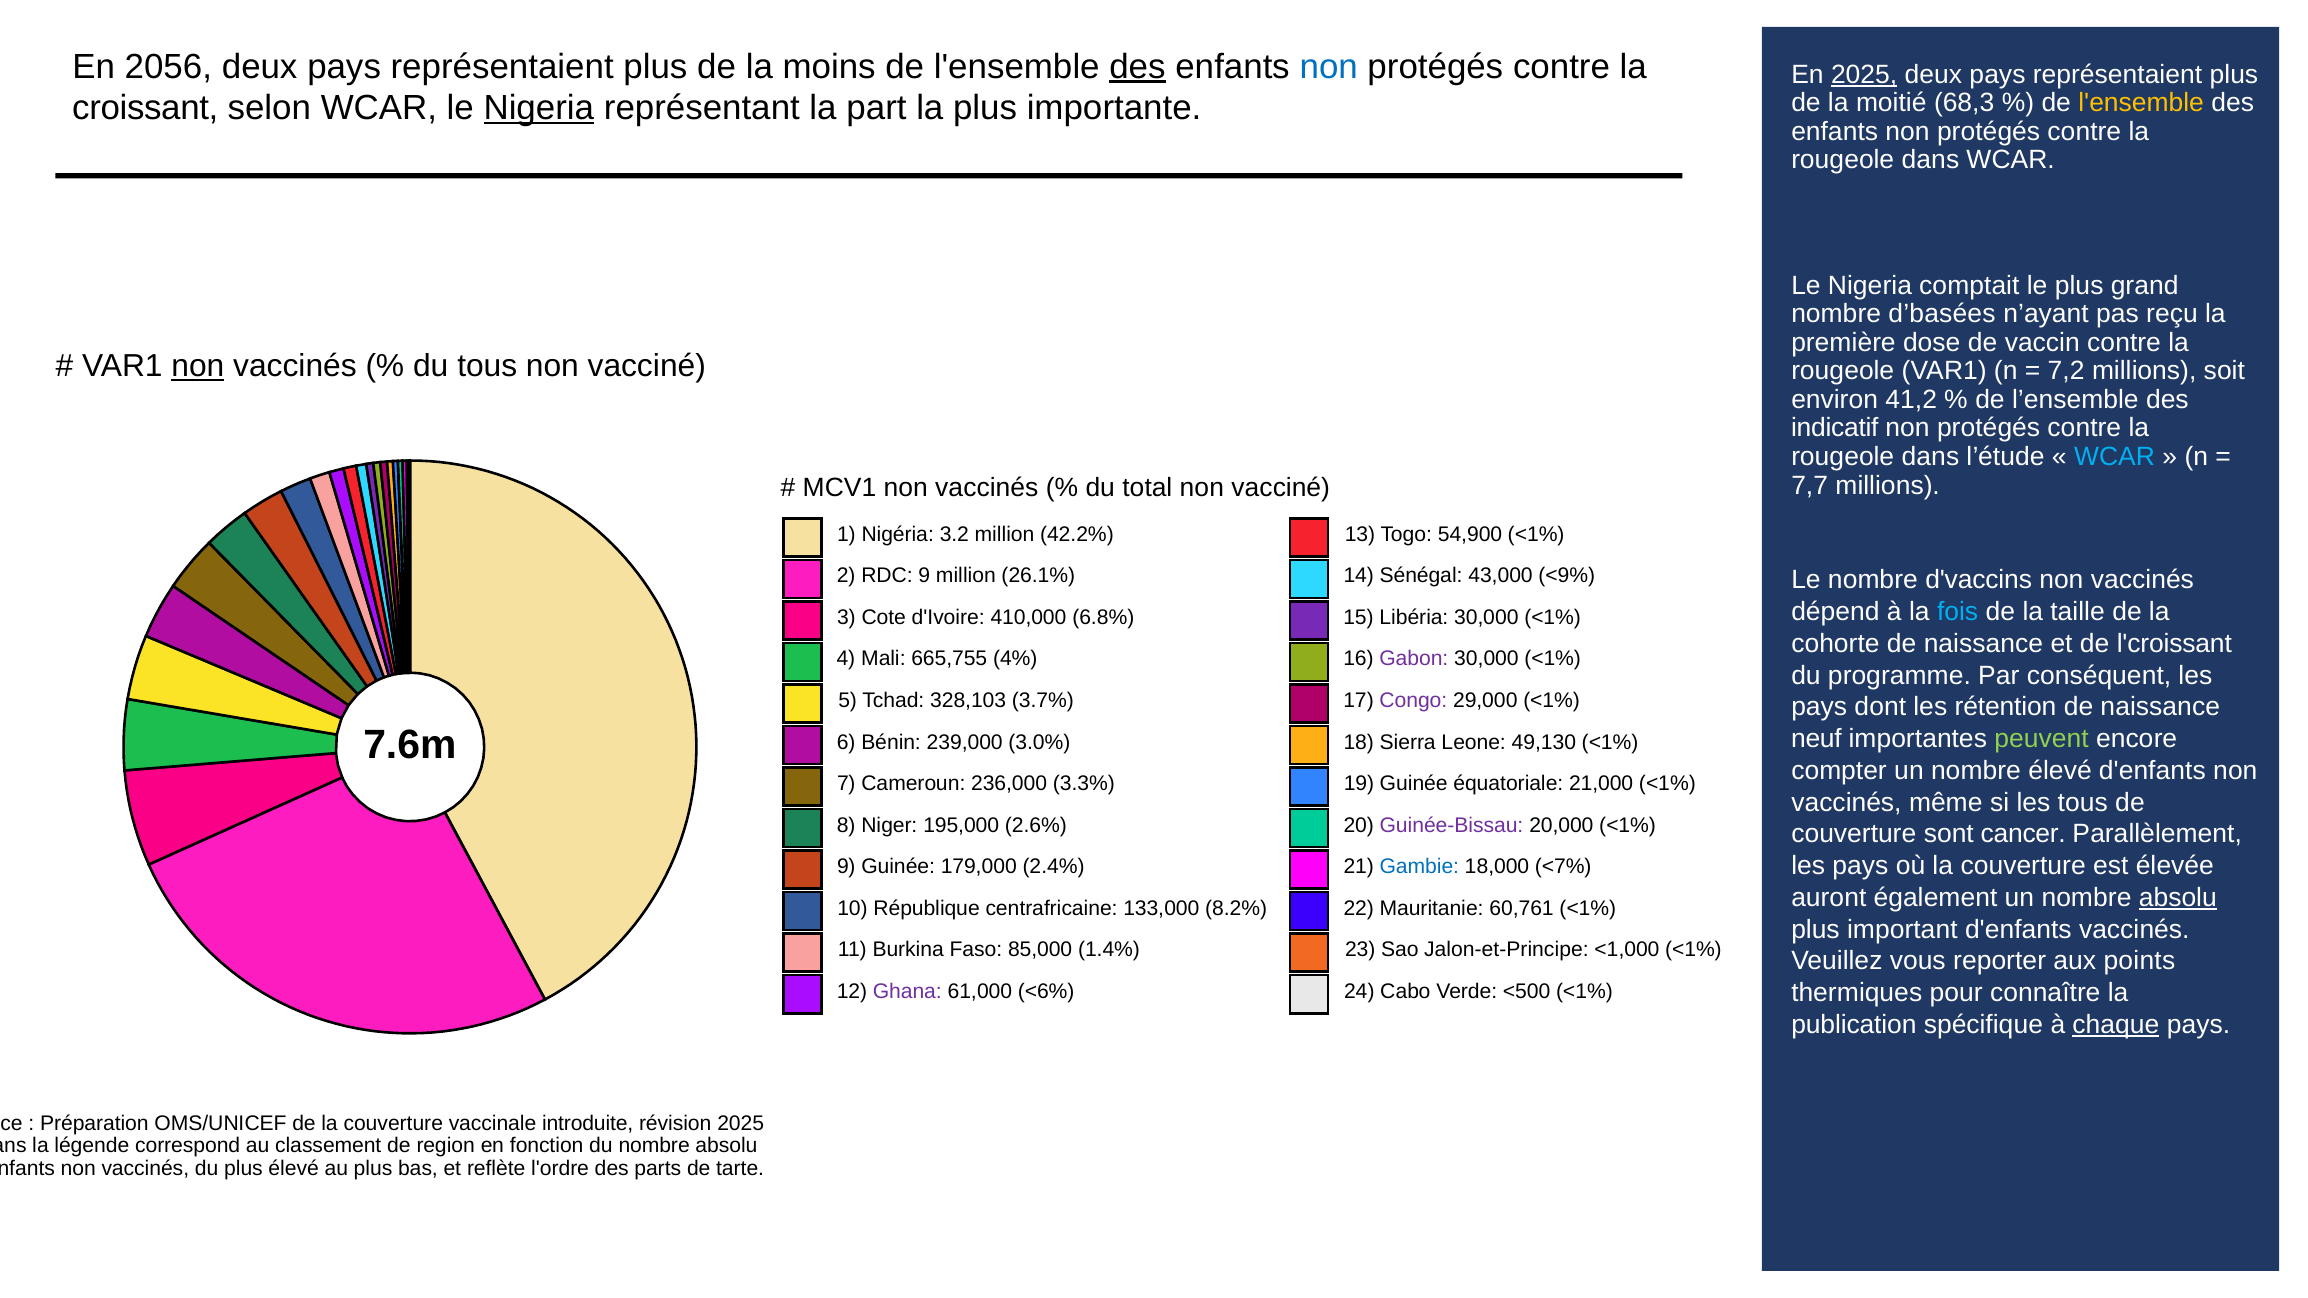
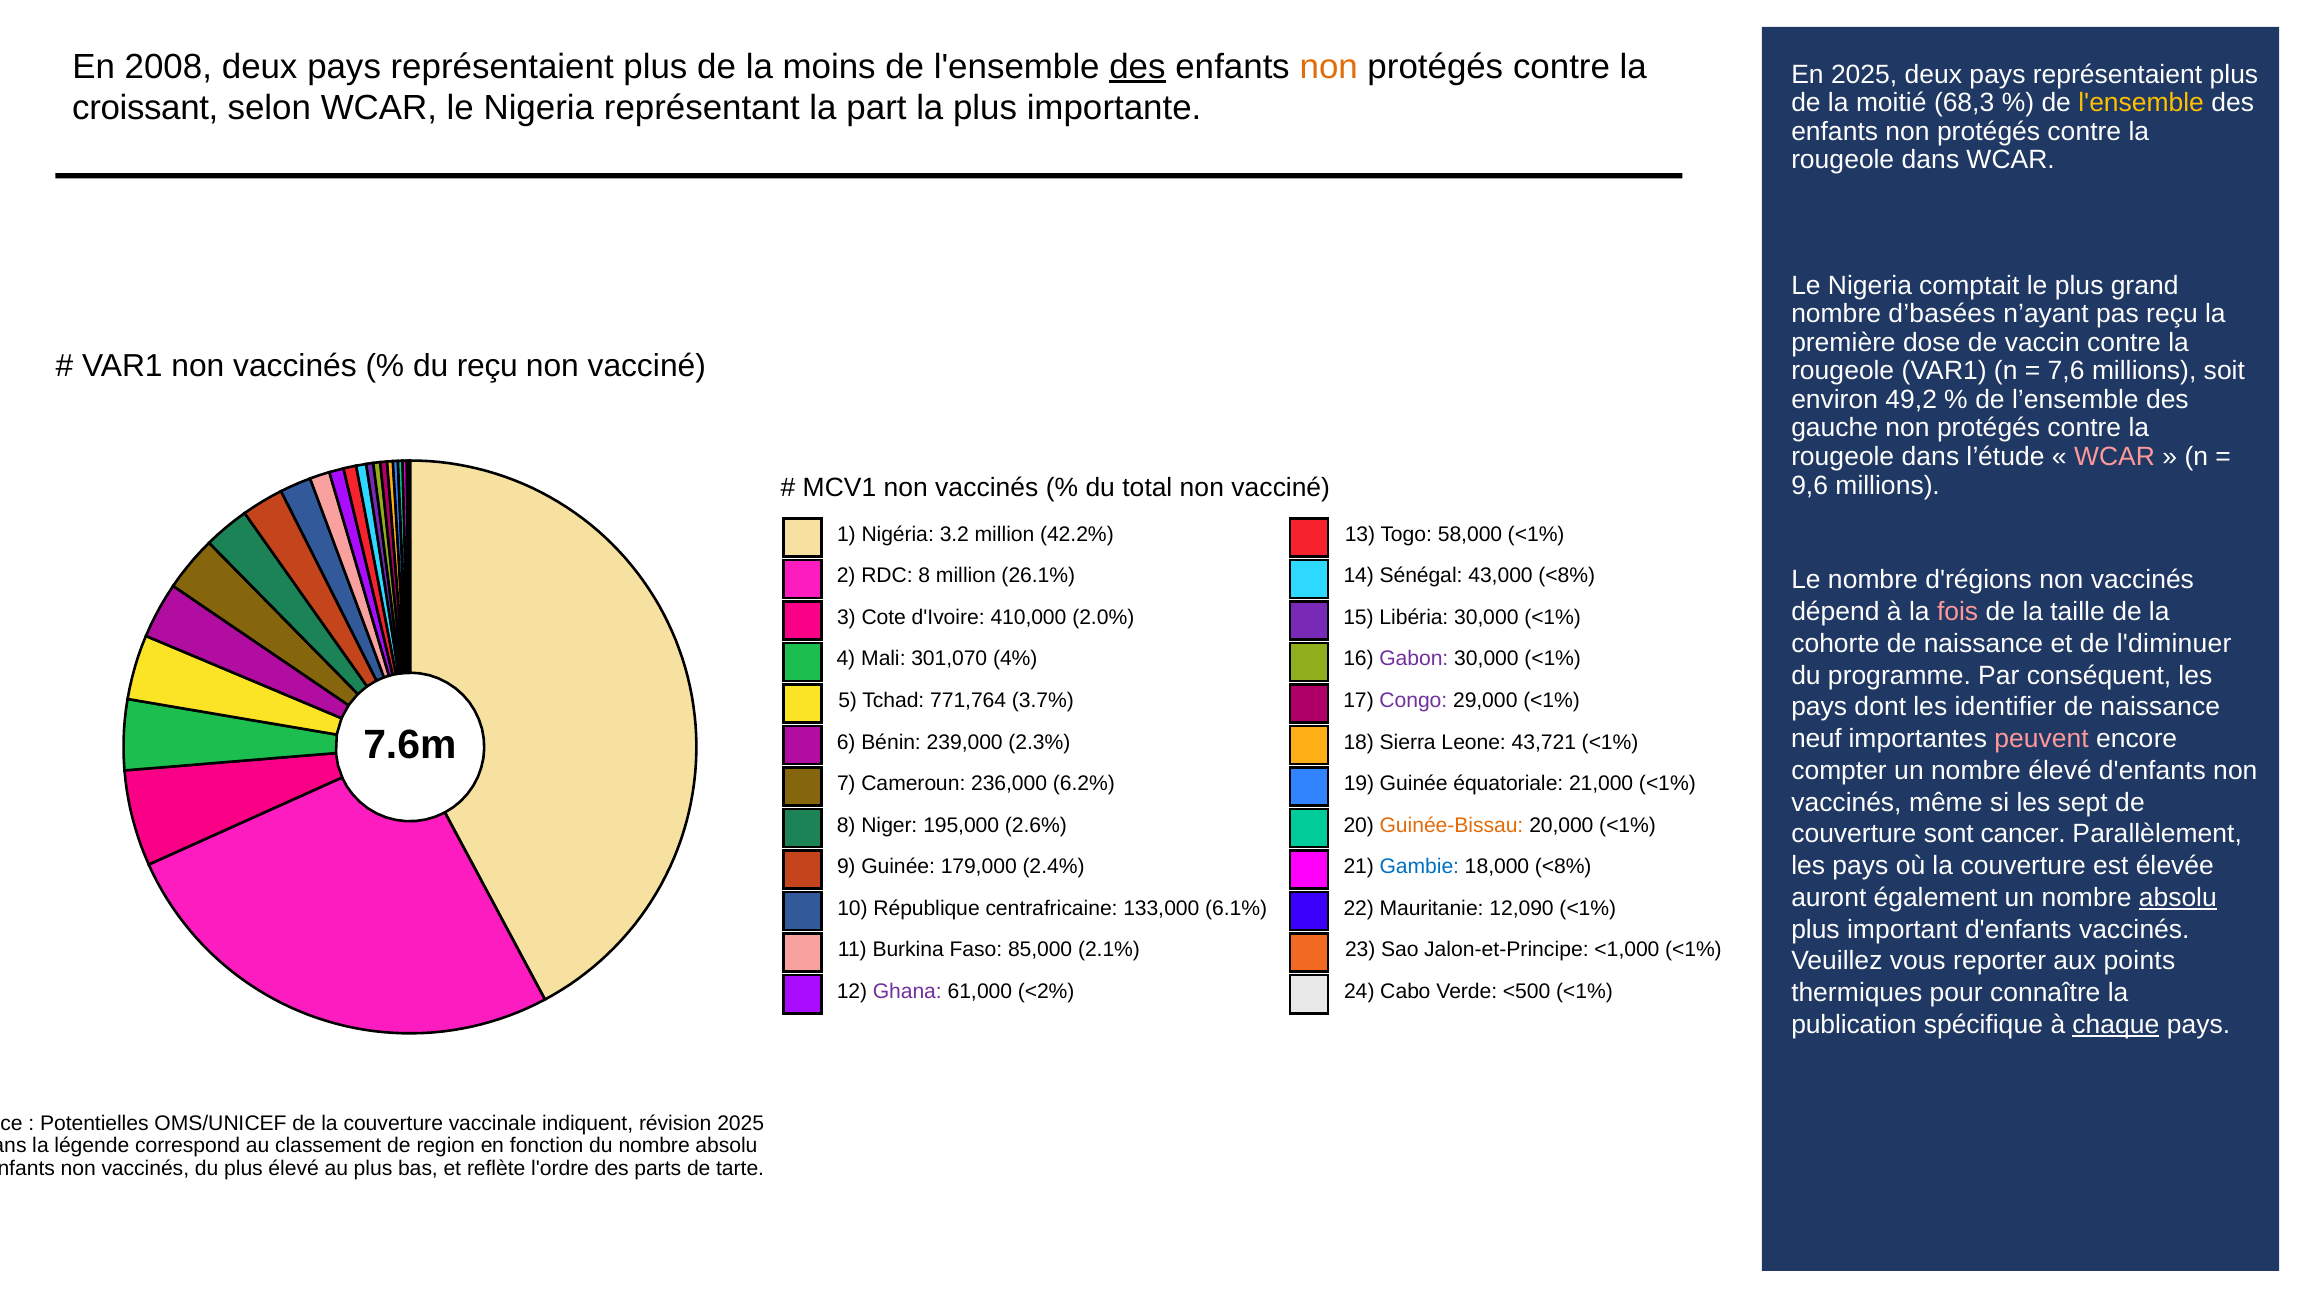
2056: 2056 -> 2008 (168, 67)
non colour: blue -> orange (1329, 67)
2025 underline: present -> none (1864, 75)
Nigeria underline: present -> none (539, 108)
non underline: present -> none (198, 367)
du tous: tous -> reçu (487, 367)
7,2: 7,2 -> 7,6 (2066, 371)
41,2: 41,2 -> 49,2 (1911, 400)
indicatif: indicatif -> gauche (1835, 428)
WCAR colour: light blue -> pink (2114, 457)
7,7: 7,7 -> 9,6 (1810, 485)
54,900: 54,900 -> 58,000 (1470, 534)
RDC 9: 9 -> 8 (924, 576)
43,000 <9%: <9% -> <8% (1567, 576)
d'vaccins: d'vaccins -> d'régions (1979, 580)
fois colour: light blue -> pink (1958, 612)
6.8%: 6.8% -> 2.0% (1103, 618)
l'croissant: l'croissant -> l'diminuer (2174, 644)
665,755: 665,755 -> 301,070 (949, 659)
328,103: 328,103 -> 771,764 (968, 701)
rétention: rétention -> identifier (2005, 707)
peuvent colour: light green -> pink (2042, 739)
3.0%: 3.0% -> 2.3% (1039, 742)
49,130: 49,130 -> 43,721 (1544, 742)
3.3%: 3.3% -> 6.2% (1084, 784)
les tous: tous -> sept (2083, 802)
Guinée-Bissau colour: purple -> orange (1451, 825)
18,000 <7%: <7% -> <8% (1563, 867)
8.2%: 8.2% -> 6.1% (1236, 908)
60,761: 60,761 -> 12,090 (1522, 908)
1.4%: 1.4% -> 2.1% (1109, 950)
<6%: <6% -> <2% (1046, 991)
Préparation: Préparation -> Potentielles (94, 1124)
introduite: introduite -> indiquent (588, 1124)
